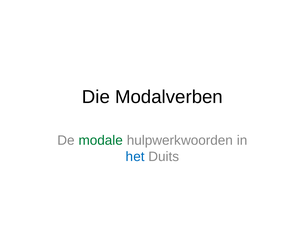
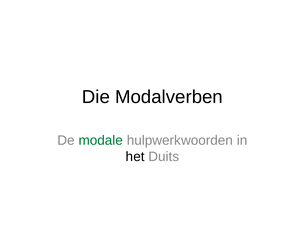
het colour: blue -> black (135, 157)
